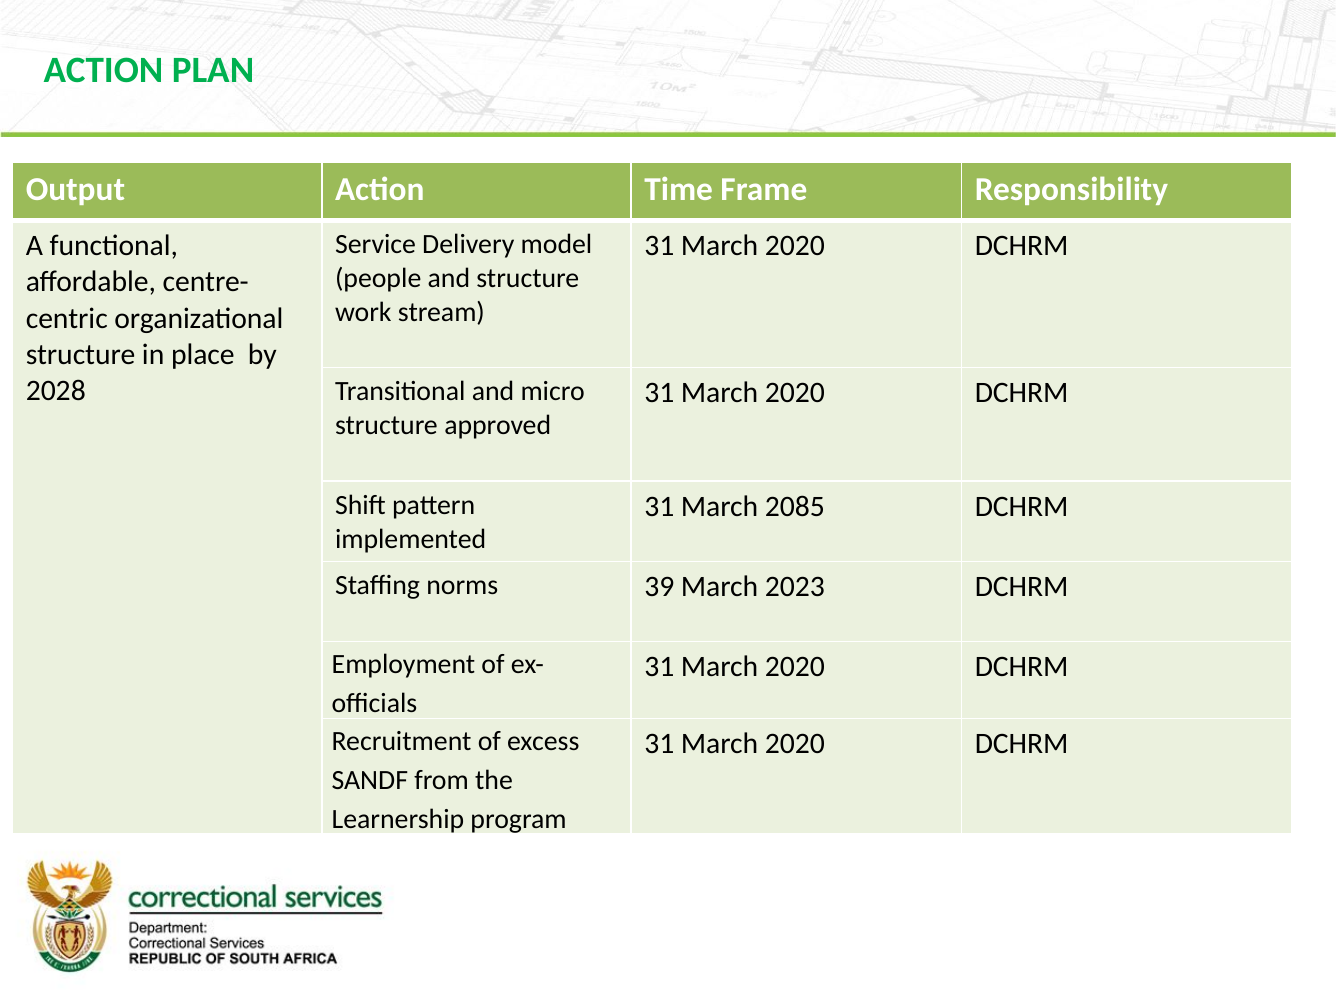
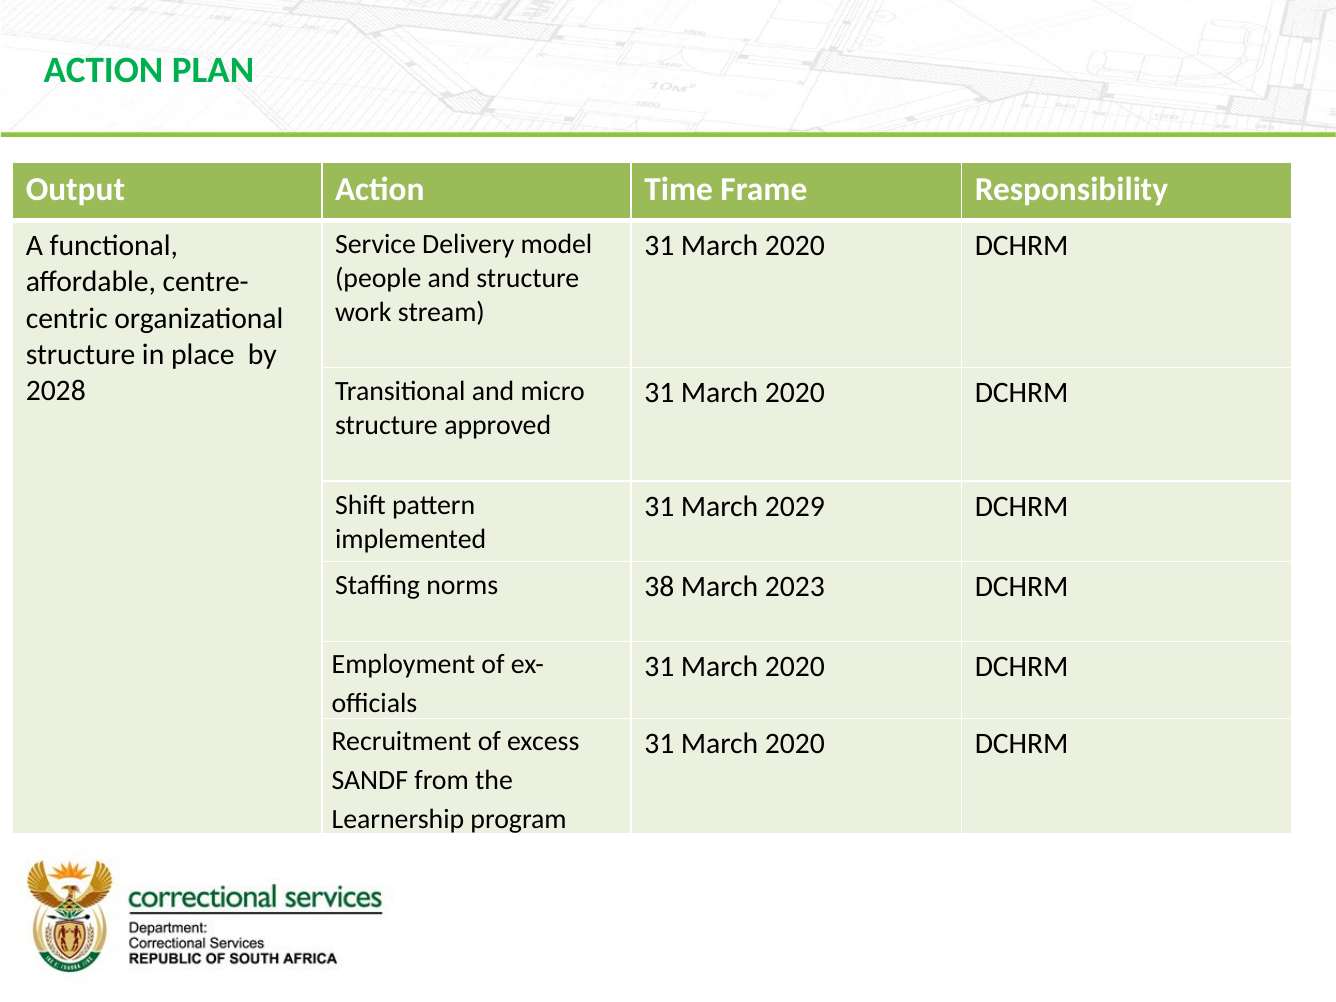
2085: 2085 -> 2029 (795, 506)
39: 39 -> 38 (659, 587)
